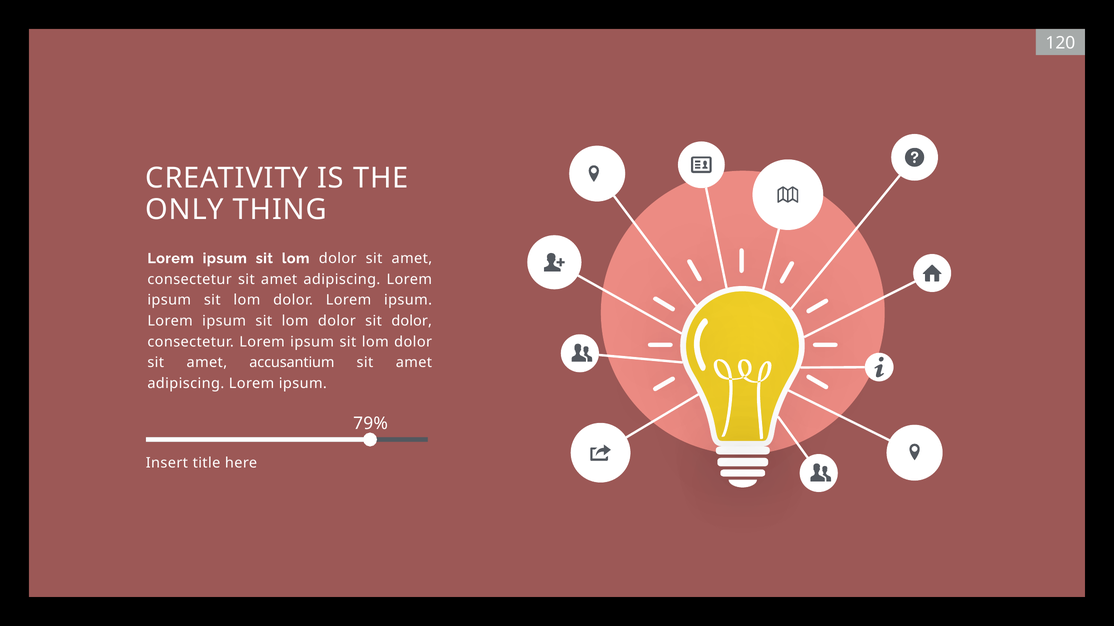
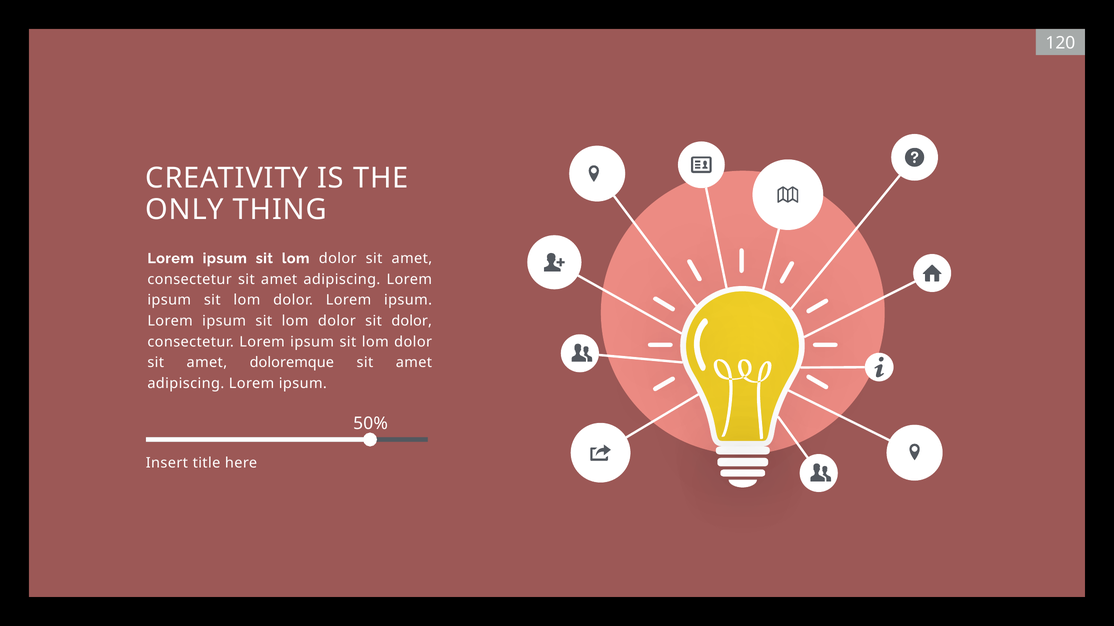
accusantium: accusantium -> doloremque (292, 363)
79%: 79% -> 50% (371, 424)
